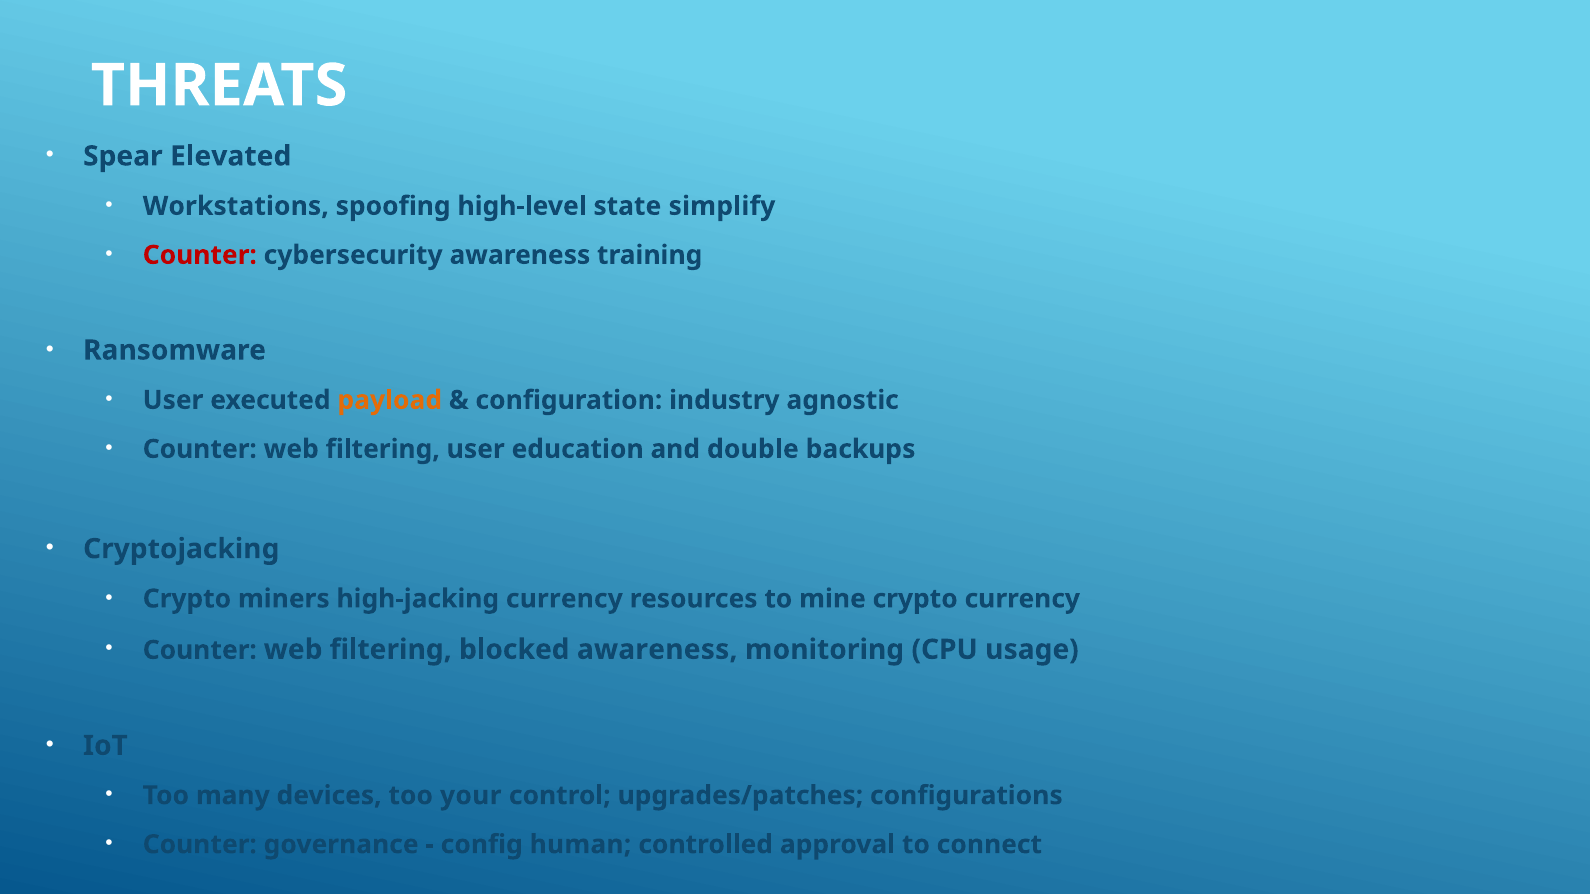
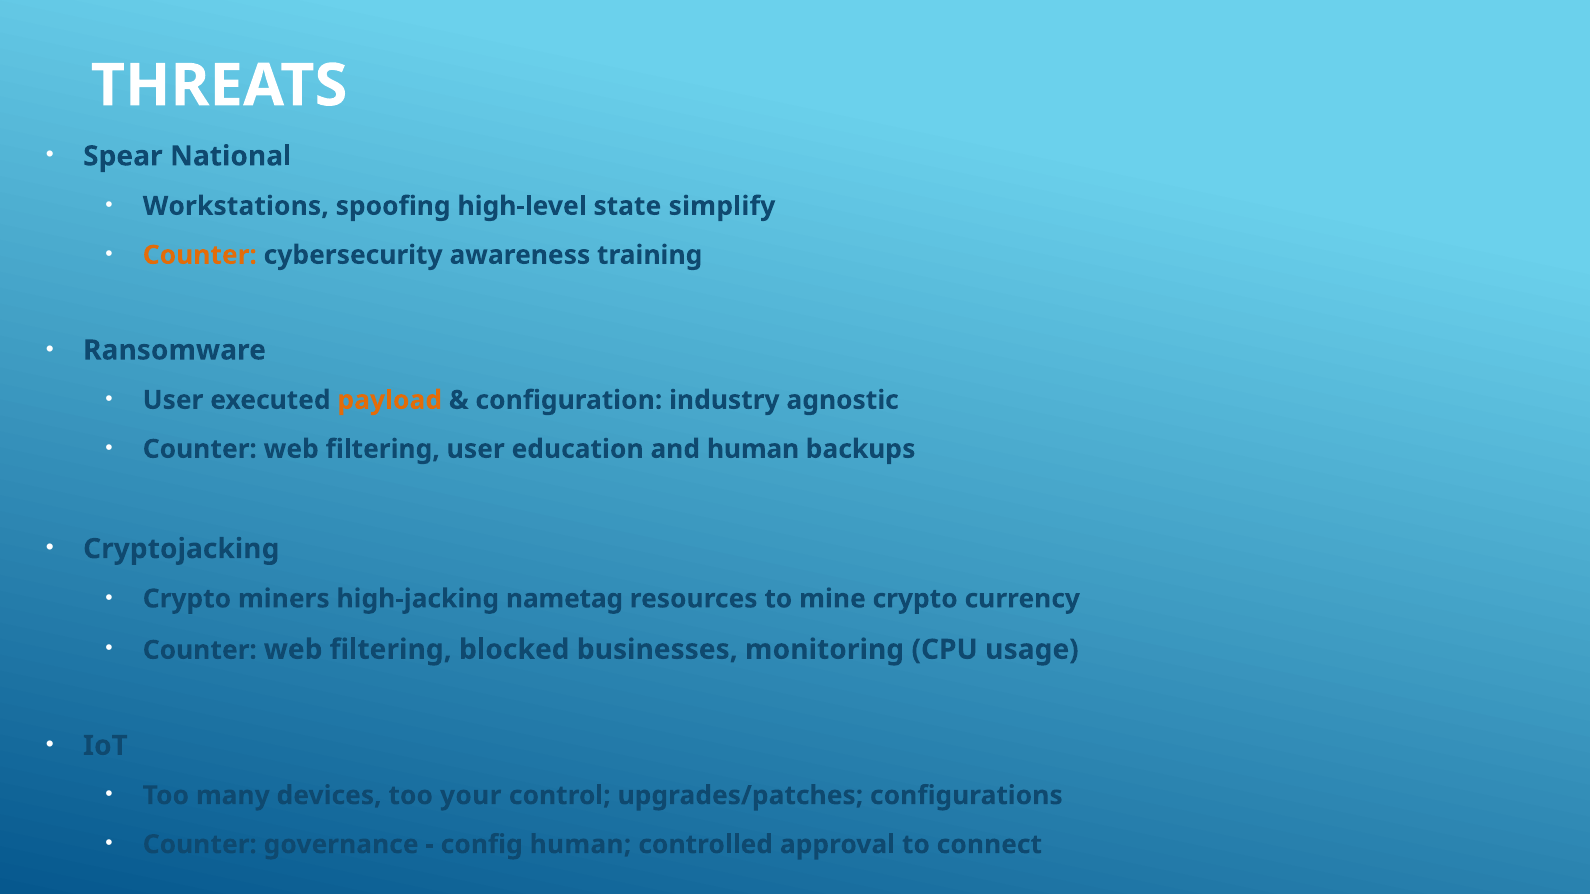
Elevated: Elevated -> National (231, 156)
Counter colour: red -> orange (200, 255)
and double: double -> human (753, 449)
high-jacking currency: currency -> nametag (565, 599)
blocked awareness: awareness -> businesses (657, 650)
